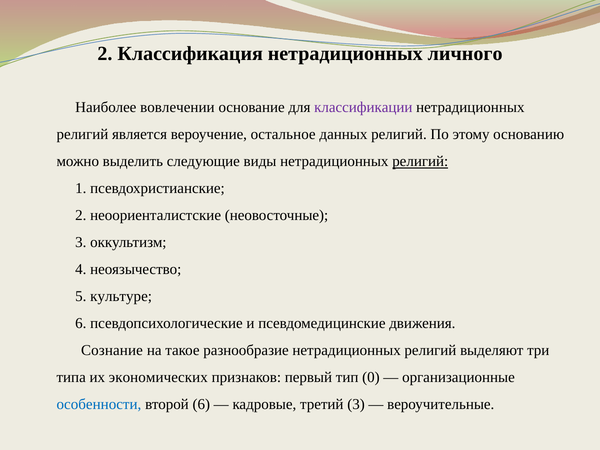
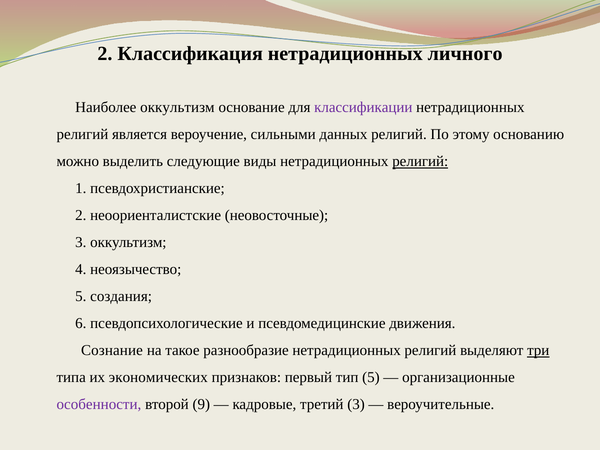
Наиболее вовлечении: вовлечении -> оккультизм (177, 107)
остальное: остальное -> сильными (283, 134)
культуре: культуре -> создания (121, 296)
три underline: none -> present (538, 350)
тип 0: 0 -> 5 (371, 377)
особенности colour: blue -> purple (99, 404)
второй 6: 6 -> 9 (201, 404)
